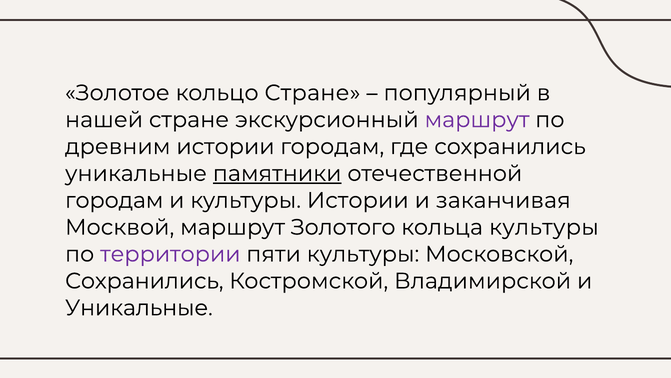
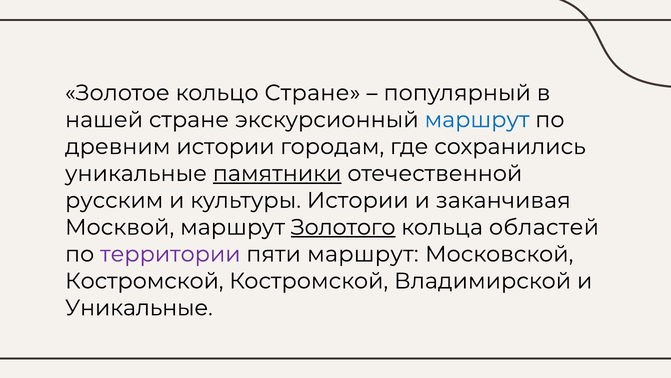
маршрут colour: purple -> blue (477, 120)
городам: городам -> русским (114, 200)
Золотого underline: none -> present (343, 227)
кольца культуры: культуры -> областей (544, 227)
пяти культуры: культуры -> маршрут (363, 254)
Сохранились: Сохранились -> Костромской (144, 281)
